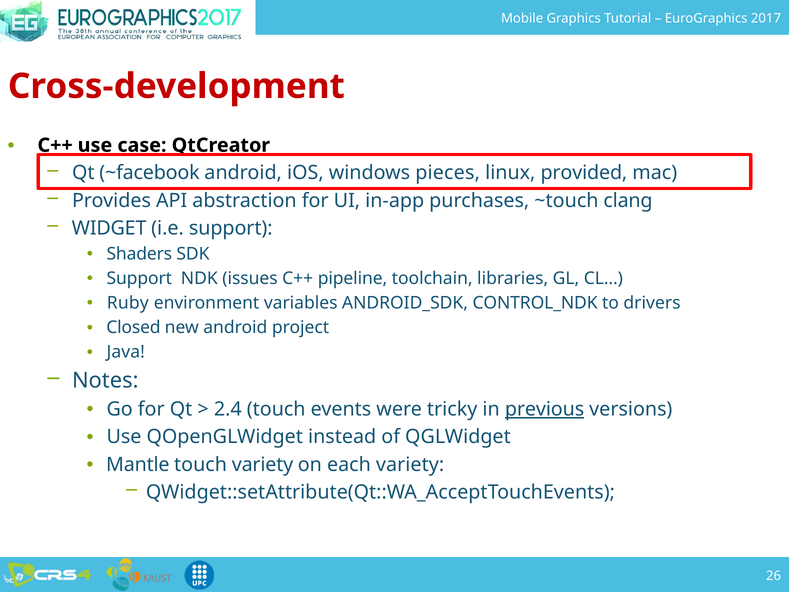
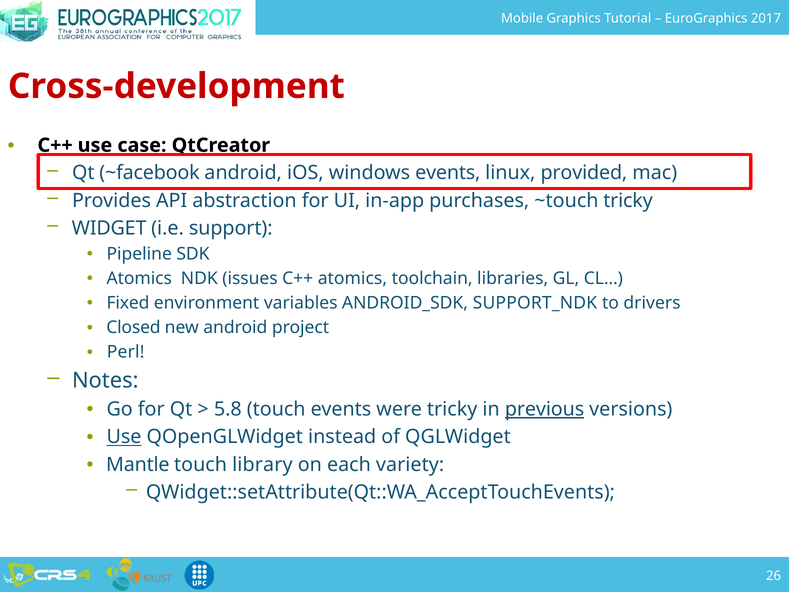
windows pieces: pieces -> events (448, 173)
~touch clang: clang -> tricky (628, 200)
Shaders: Shaders -> Pipeline (139, 254)
Support: Support -> Atomics (139, 278)
C++ pipeline: pipeline -> atomics (352, 278)
Ruby: Ruby -> Fixed (128, 303)
CONTROL_NDK: CONTROL_NDK -> SUPPORT_NDK (535, 303)
Java: Java -> Perl (126, 352)
2.4: 2.4 -> 5.8 (228, 409)
Use underline: none -> present (124, 437)
touch variety: variety -> library (262, 464)
